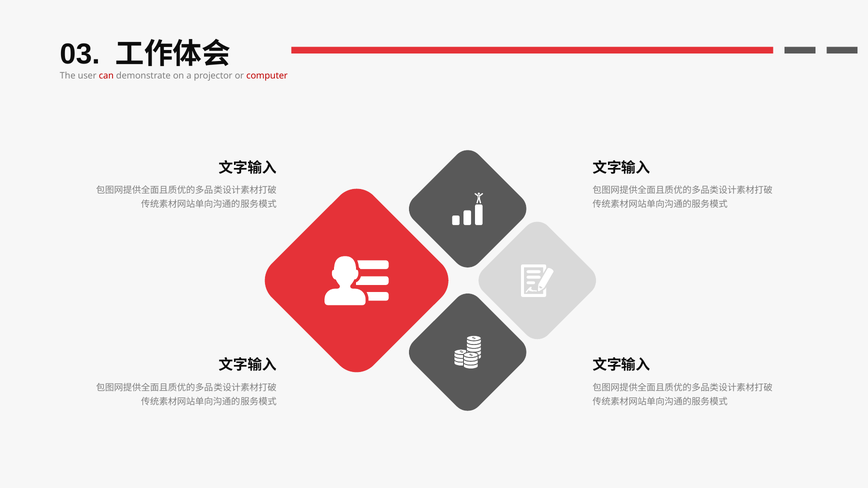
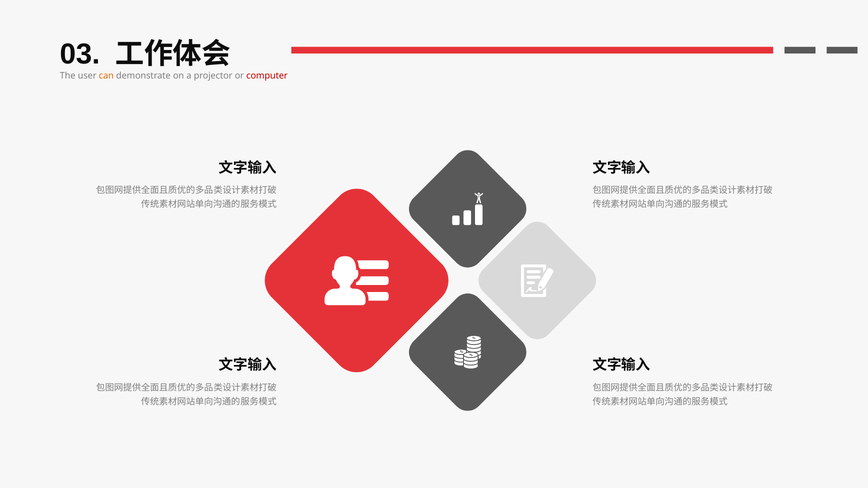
can colour: red -> orange (106, 76)
